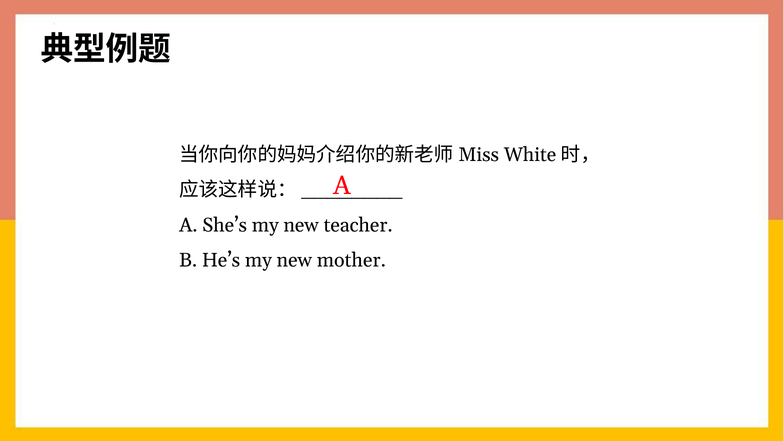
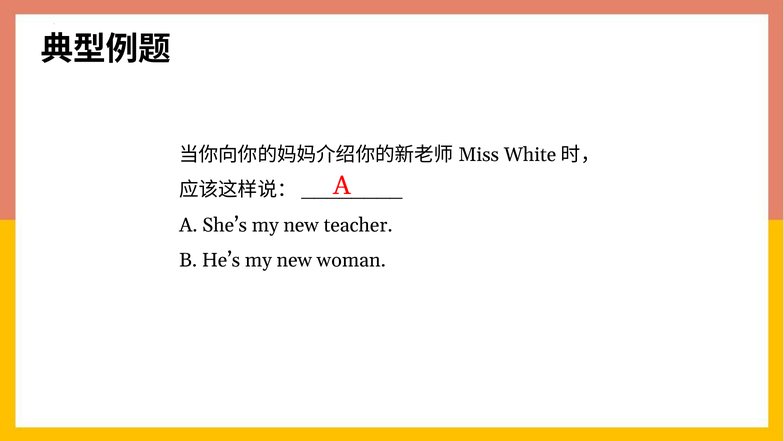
mother: mother -> woman (351, 260)
